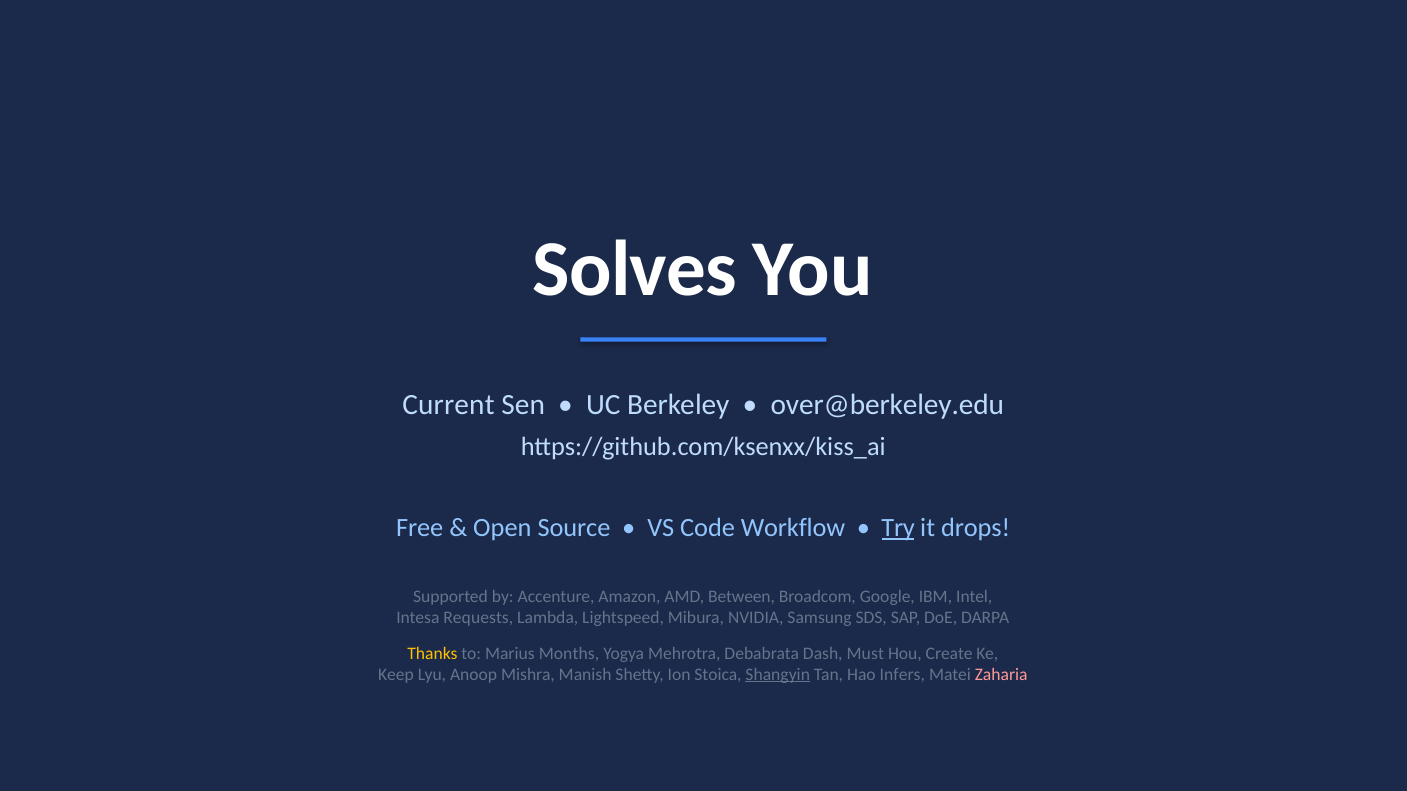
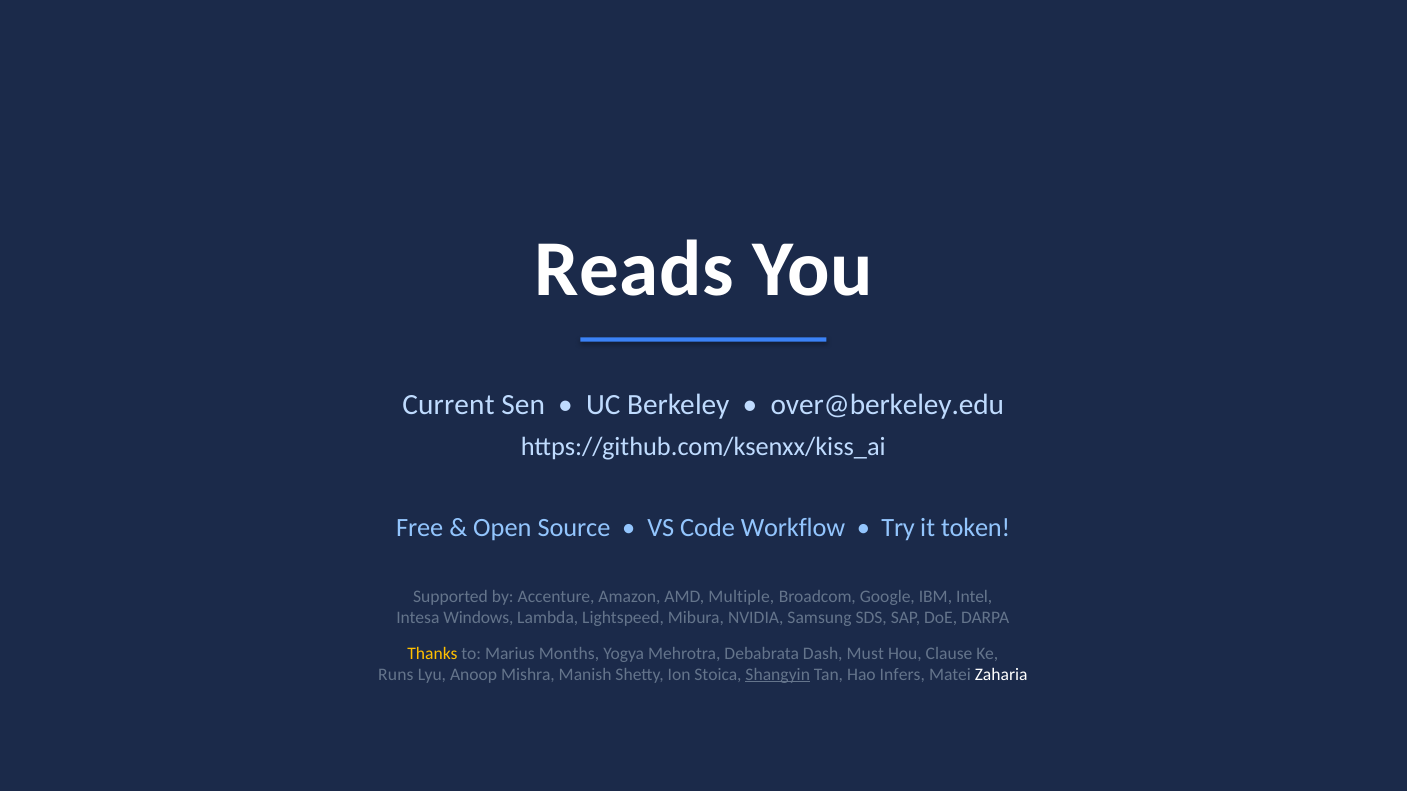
Solves: Solves -> Reads (634, 269)
Try underline: present -> none (898, 528)
drops: drops -> token (976, 528)
Between: Between -> Multiple (741, 597)
Requests: Requests -> Windows (478, 618)
Create: Create -> Clause (949, 654)
Keep: Keep -> Runs (396, 675)
Zaharia colour: pink -> white (1001, 675)
